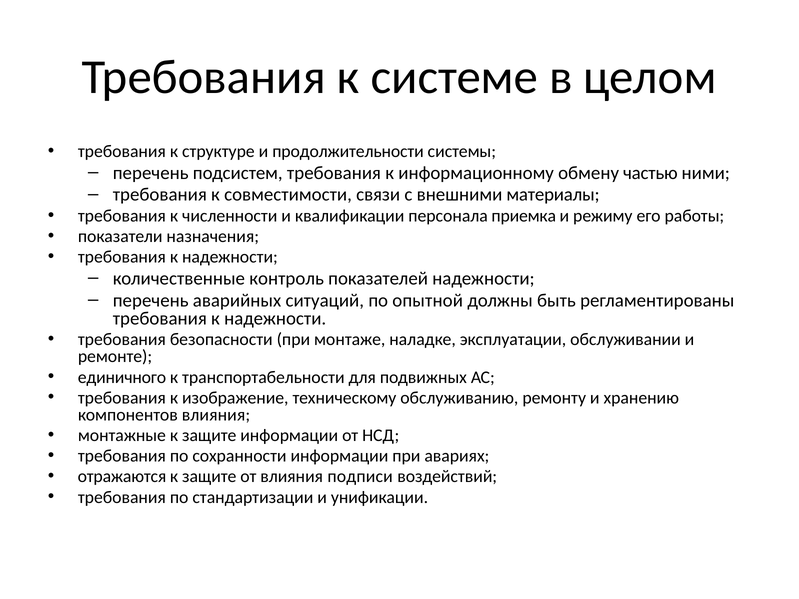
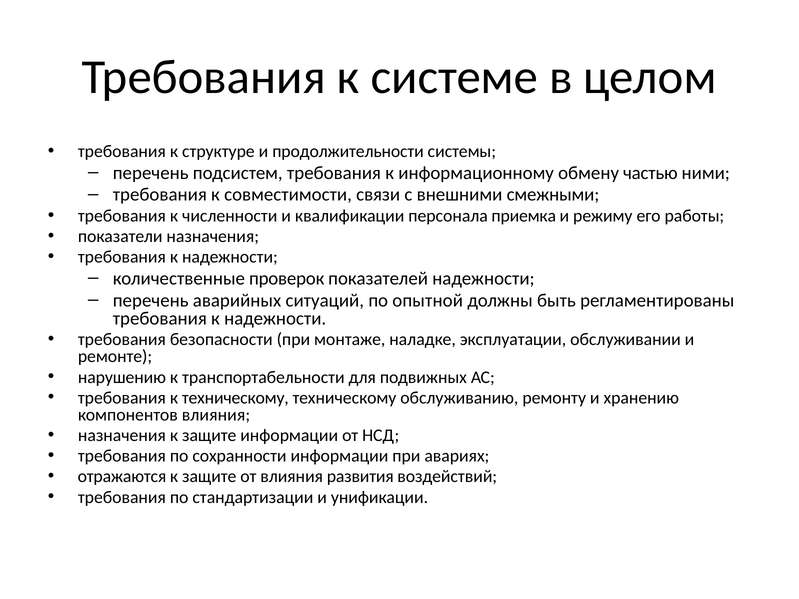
материалы: материалы -> смежными (553, 195)
контроль: контроль -> проверок (287, 279)
единичного: единичного -> нарушению (122, 377)
к изображение: изображение -> техническому (235, 398)
монтажные: монтажные -> назначения (122, 436)
подписи: подписи -> развития (360, 477)
